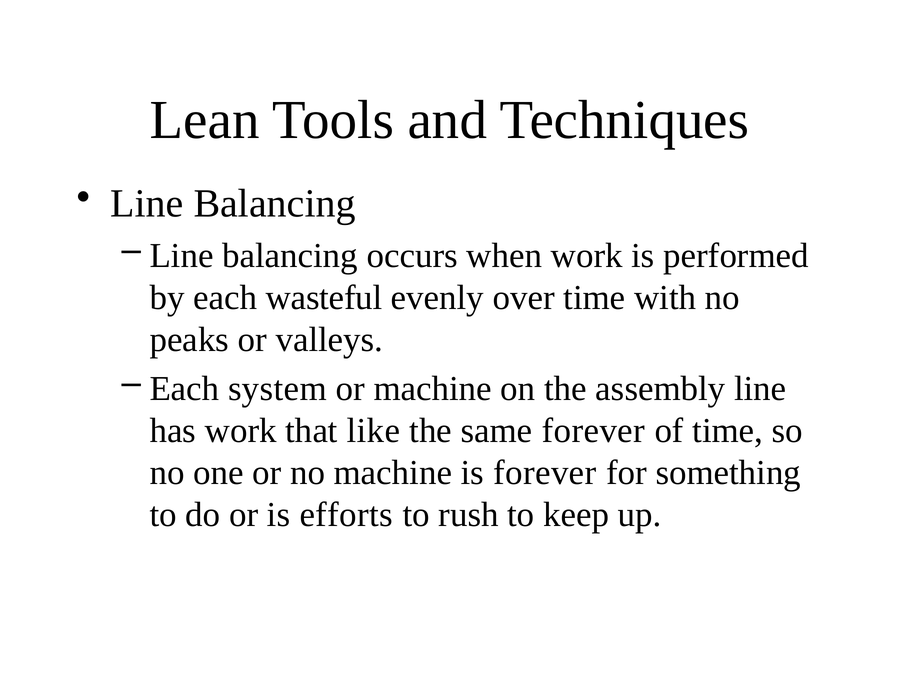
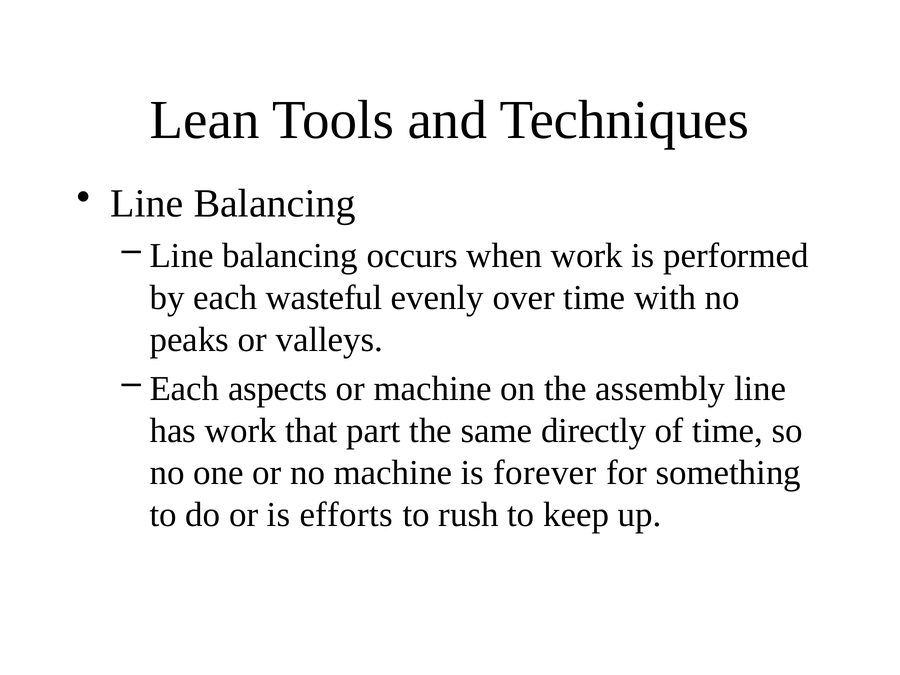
system: system -> aspects (278, 389)
like: like -> part (373, 431)
same forever: forever -> directly (594, 431)
